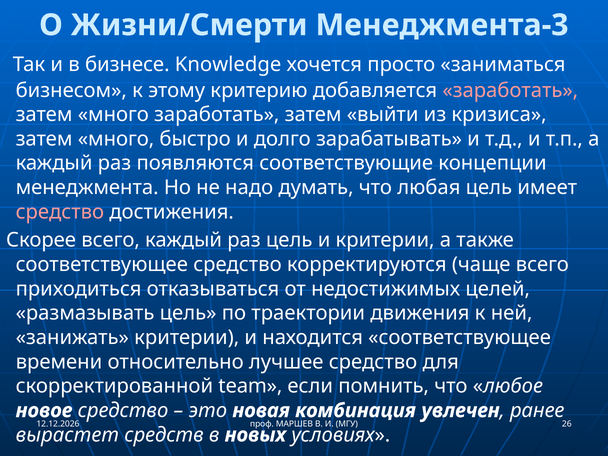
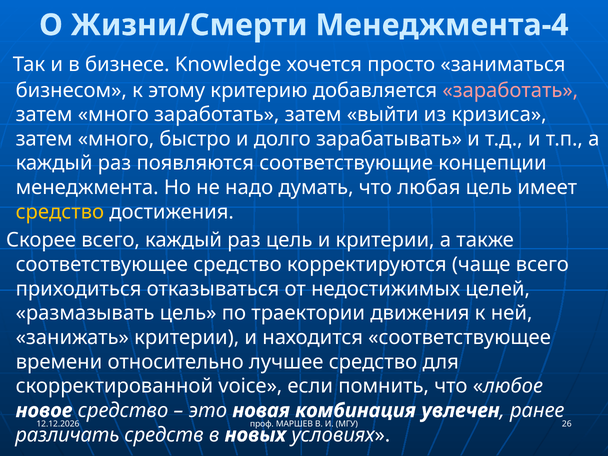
Менеджмента-3: Менеджмента-3 -> Менеджмента-4 (442, 25)
средство colour: pink -> yellow (60, 212)
team: team -> voice (250, 386)
вырастет: вырастет -> различать (67, 435)
